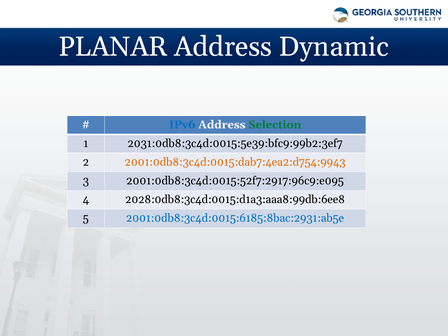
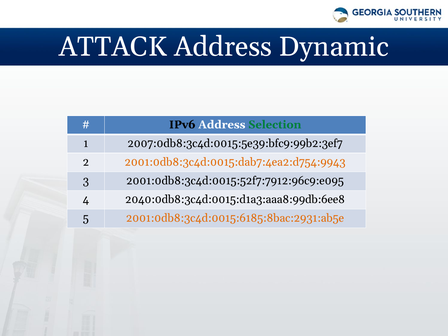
PLANAR: PLANAR -> ATTACK (113, 47)
IPv6 colour: blue -> black (182, 125)
2031:0db8:3c4d:0015:5e39:bfc9:99b2:3ef7: 2031:0db8:3c4d:0015:5e39:bfc9:99b2:3ef7 -> 2007:0db8:3c4d:0015:5e39:bfc9:99b2:3ef7 (235, 143)
2001:0db8:3c4d:0015:52f7:2917:96c9:e095: 2001:0db8:3c4d:0015:52f7:2917:96c9:e095 -> 2001:0db8:3c4d:0015:52f7:7912:96c9:e095 (235, 181)
2028:0db8:3c4d:0015:d1a3:aaa8:99db:6ee8: 2028:0db8:3c4d:0015:d1a3:aaa8:99db:6ee8 -> 2040:0db8:3c4d:0015:d1a3:aaa8:99db:6ee8 (235, 199)
2001:0db8:3c4d:0015:6185:8bac:2931:ab5e colour: blue -> orange (235, 218)
